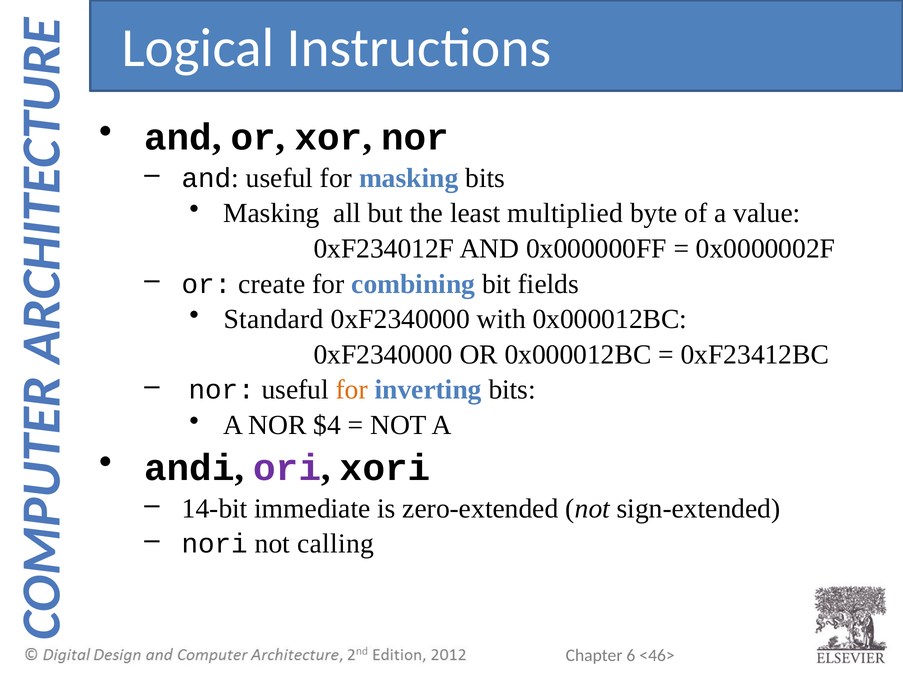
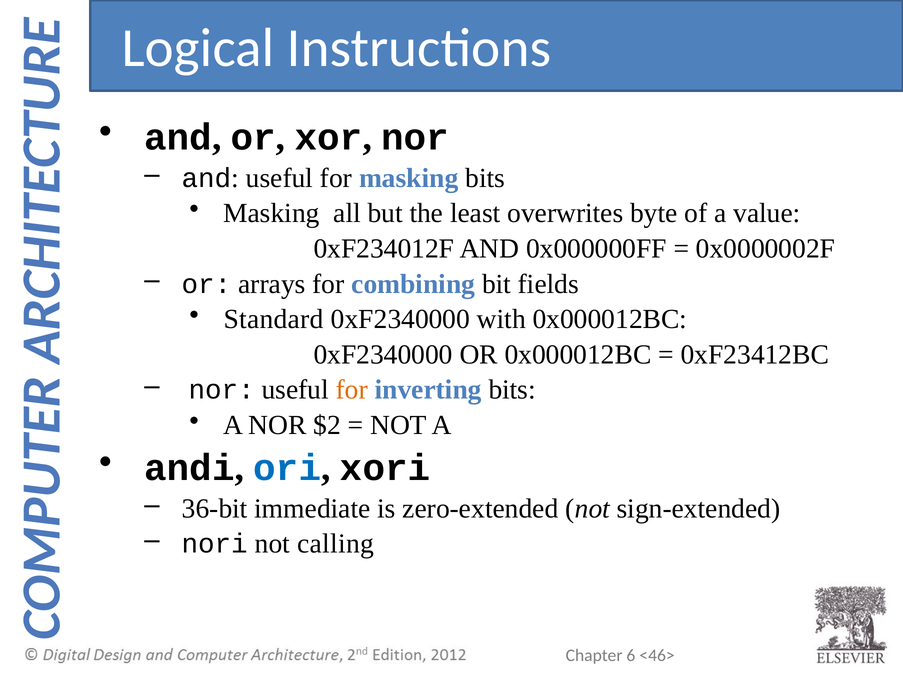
multiplied: multiplied -> overwrites (565, 213)
create: create -> arrays (272, 284)
$4: $4 -> $2 (327, 425)
ori colour: purple -> blue (287, 468)
14-bit: 14-bit -> 36-bit (215, 509)
